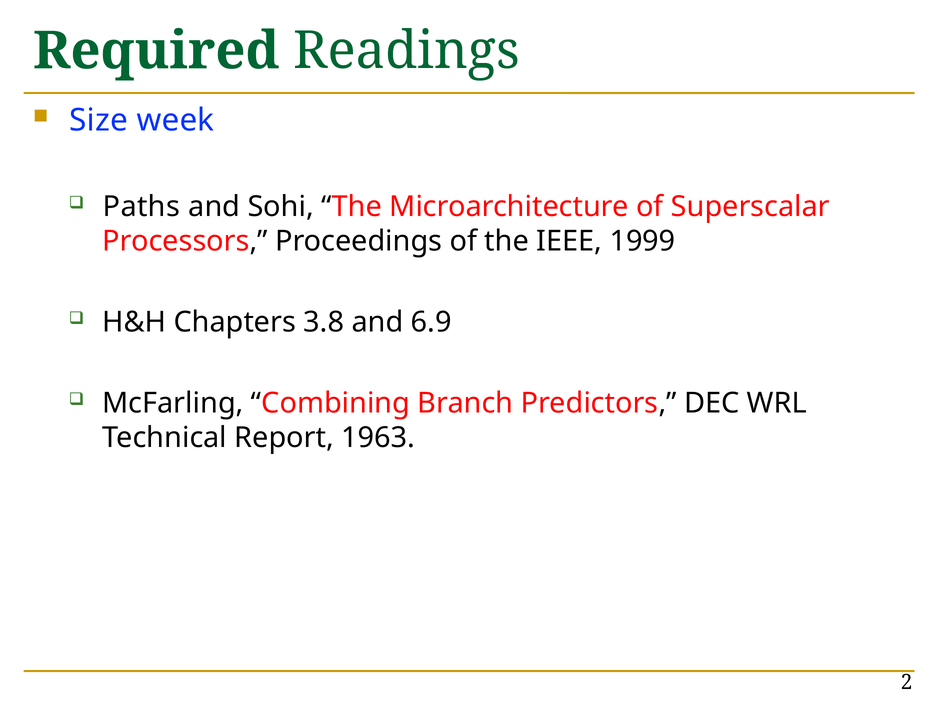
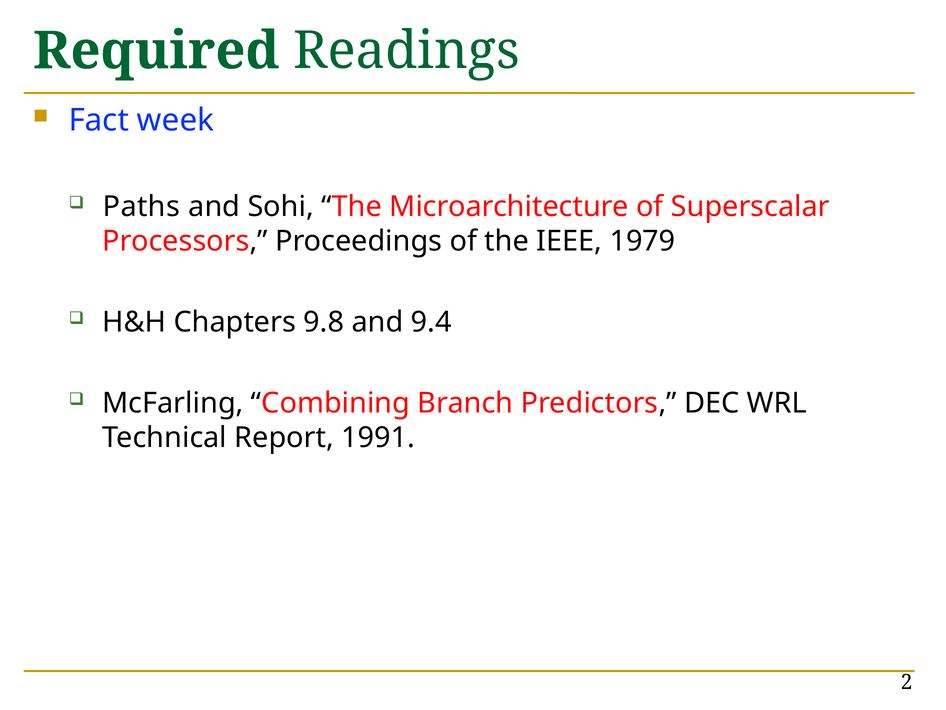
Size: Size -> Fact (99, 120)
1999: 1999 -> 1979 (643, 241)
3.8: 3.8 -> 9.8 (324, 322)
6.9: 6.9 -> 9.4 (431, 322)
1963: 1963 -> 1991 (378, 437)
